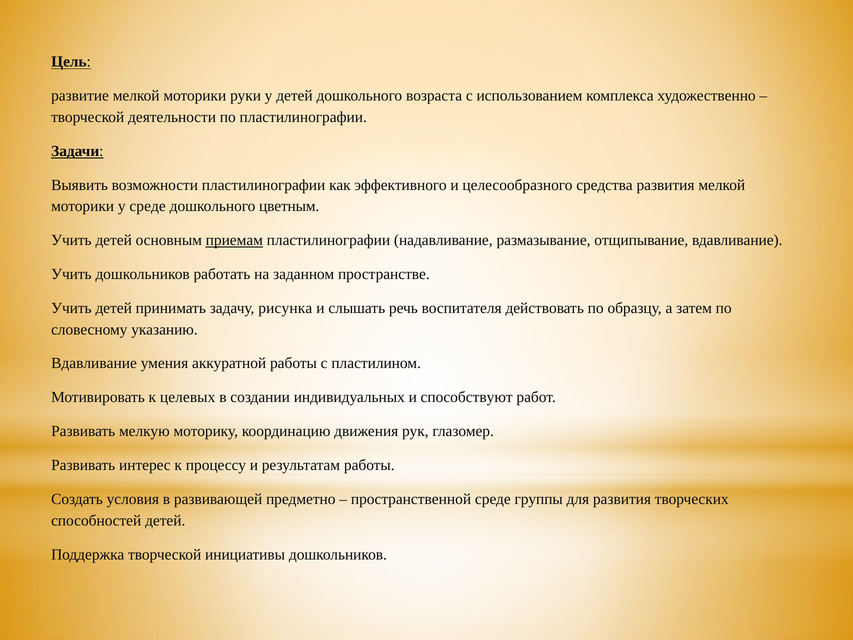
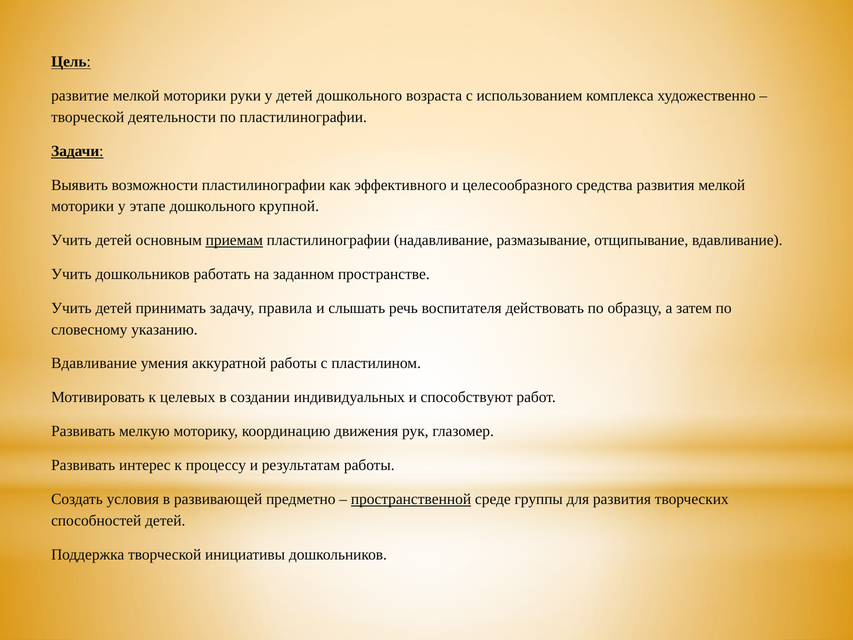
у среде: среде -> этапе (148, 206)
цветным: цветным -> крупной (289, 206)
рисунка: рисунка -> правила (285, 308)
пространственной underline: none -> present (411, 499)
